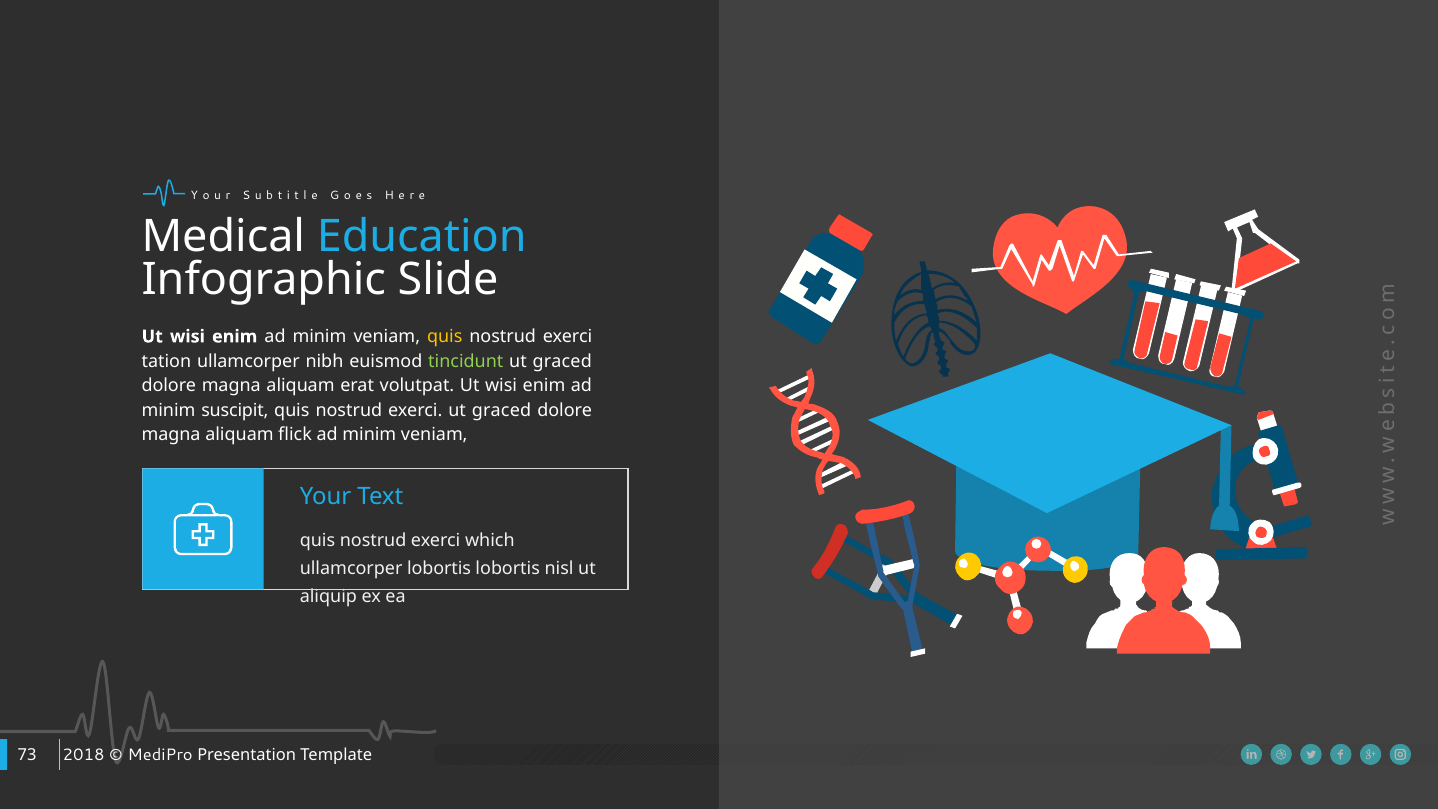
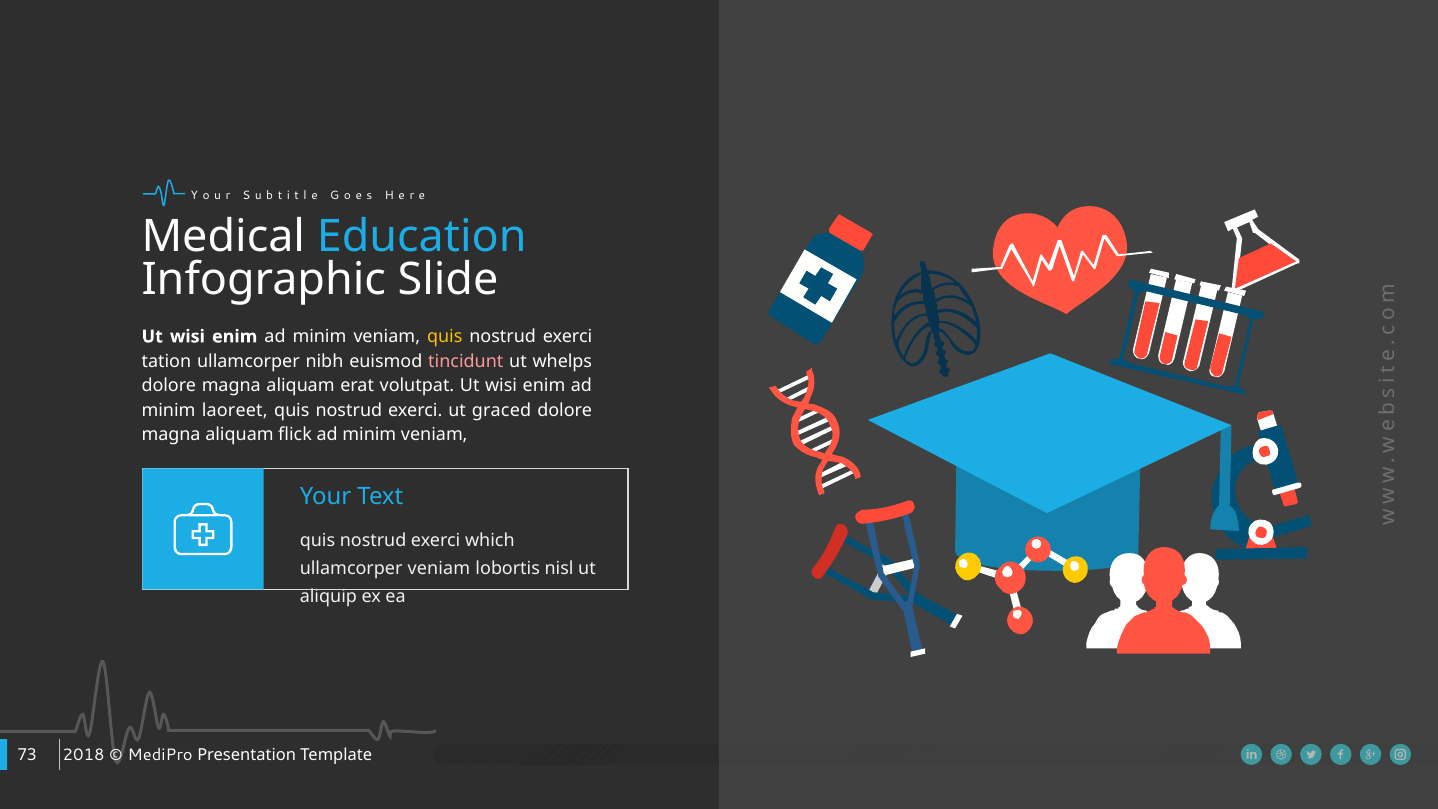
tincidunt colour: light green -> pink (466, 361)
graced: graced -> whelps (562, 361)
suscipit: suscipit -> laoreet (235, 410)
ullamcorper lobortis: lobortis -> veniam (439, 569)
